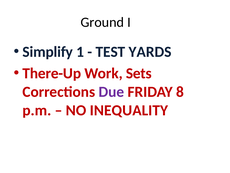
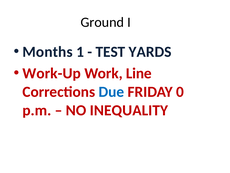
Simplify: Simplify -> Months (48, 52)
There-Up: There-Up -> Work-Up (52, 73)
Sets: Sets -> Line (139, 73)
Due colour: purple -> blue (111, 92)
8: 8 -> 0 (180, 92)
